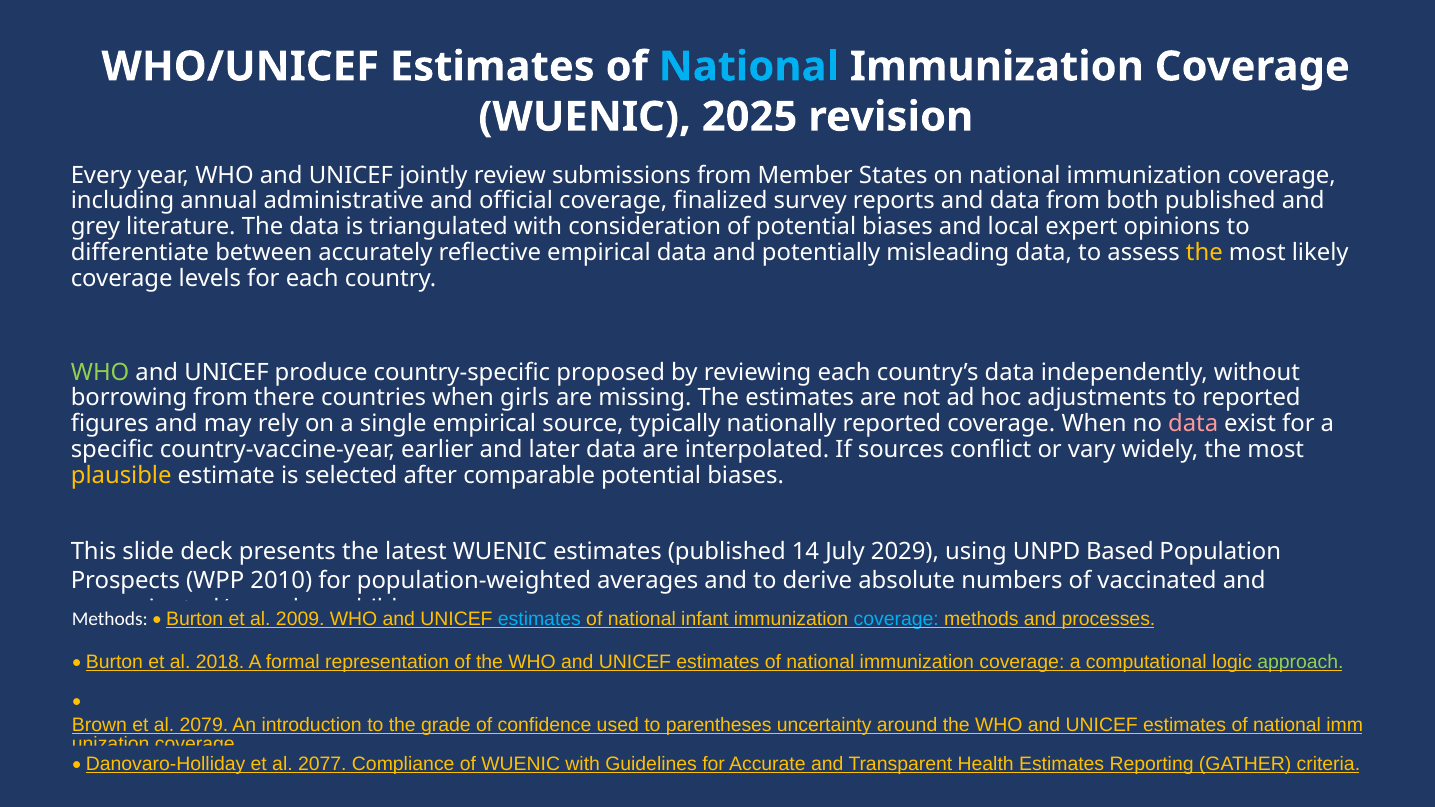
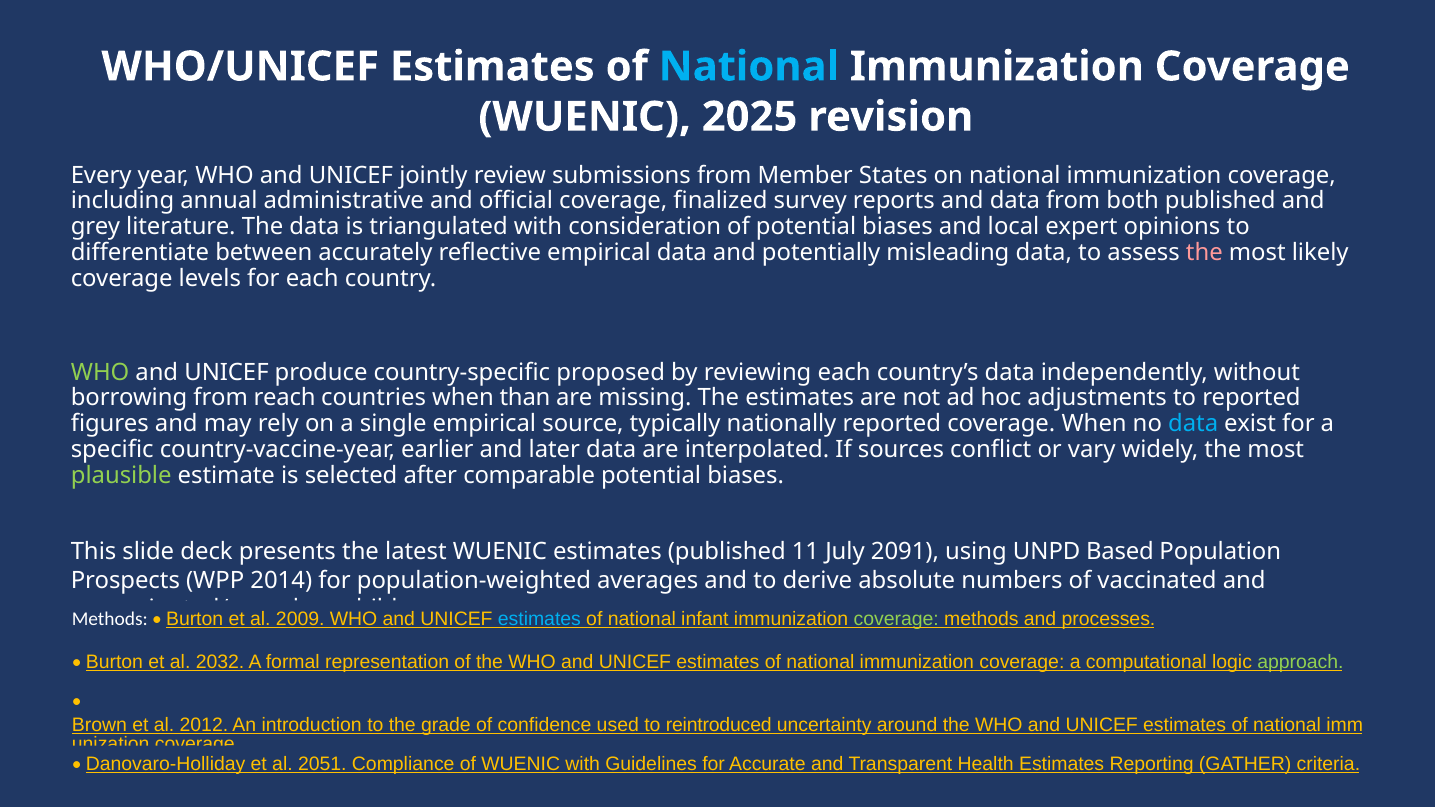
the colour: yellow -> pink (1204, 253)
there: there -> reach (285, 398)
girls: girls -> than (525, 398)
data colour: pink -> light blue (1193, 424)
plausible colour: yellow -> light green (121, 476)
14: 14 -> 11 (805, 552)
2029: 2029 -> 2091 (905, 552)
2010: 2010 -> 2014 (281, 580)
coverage colour: light blue -> light green (896, 619)
2018: 2018 -> 2032 (220, 662)
2079: 2079 -> 2012 (204, 725)
parentheses: parentheses -> reintroduced (719, 725)
2077: 2077 -> 2051 (322, 764)
